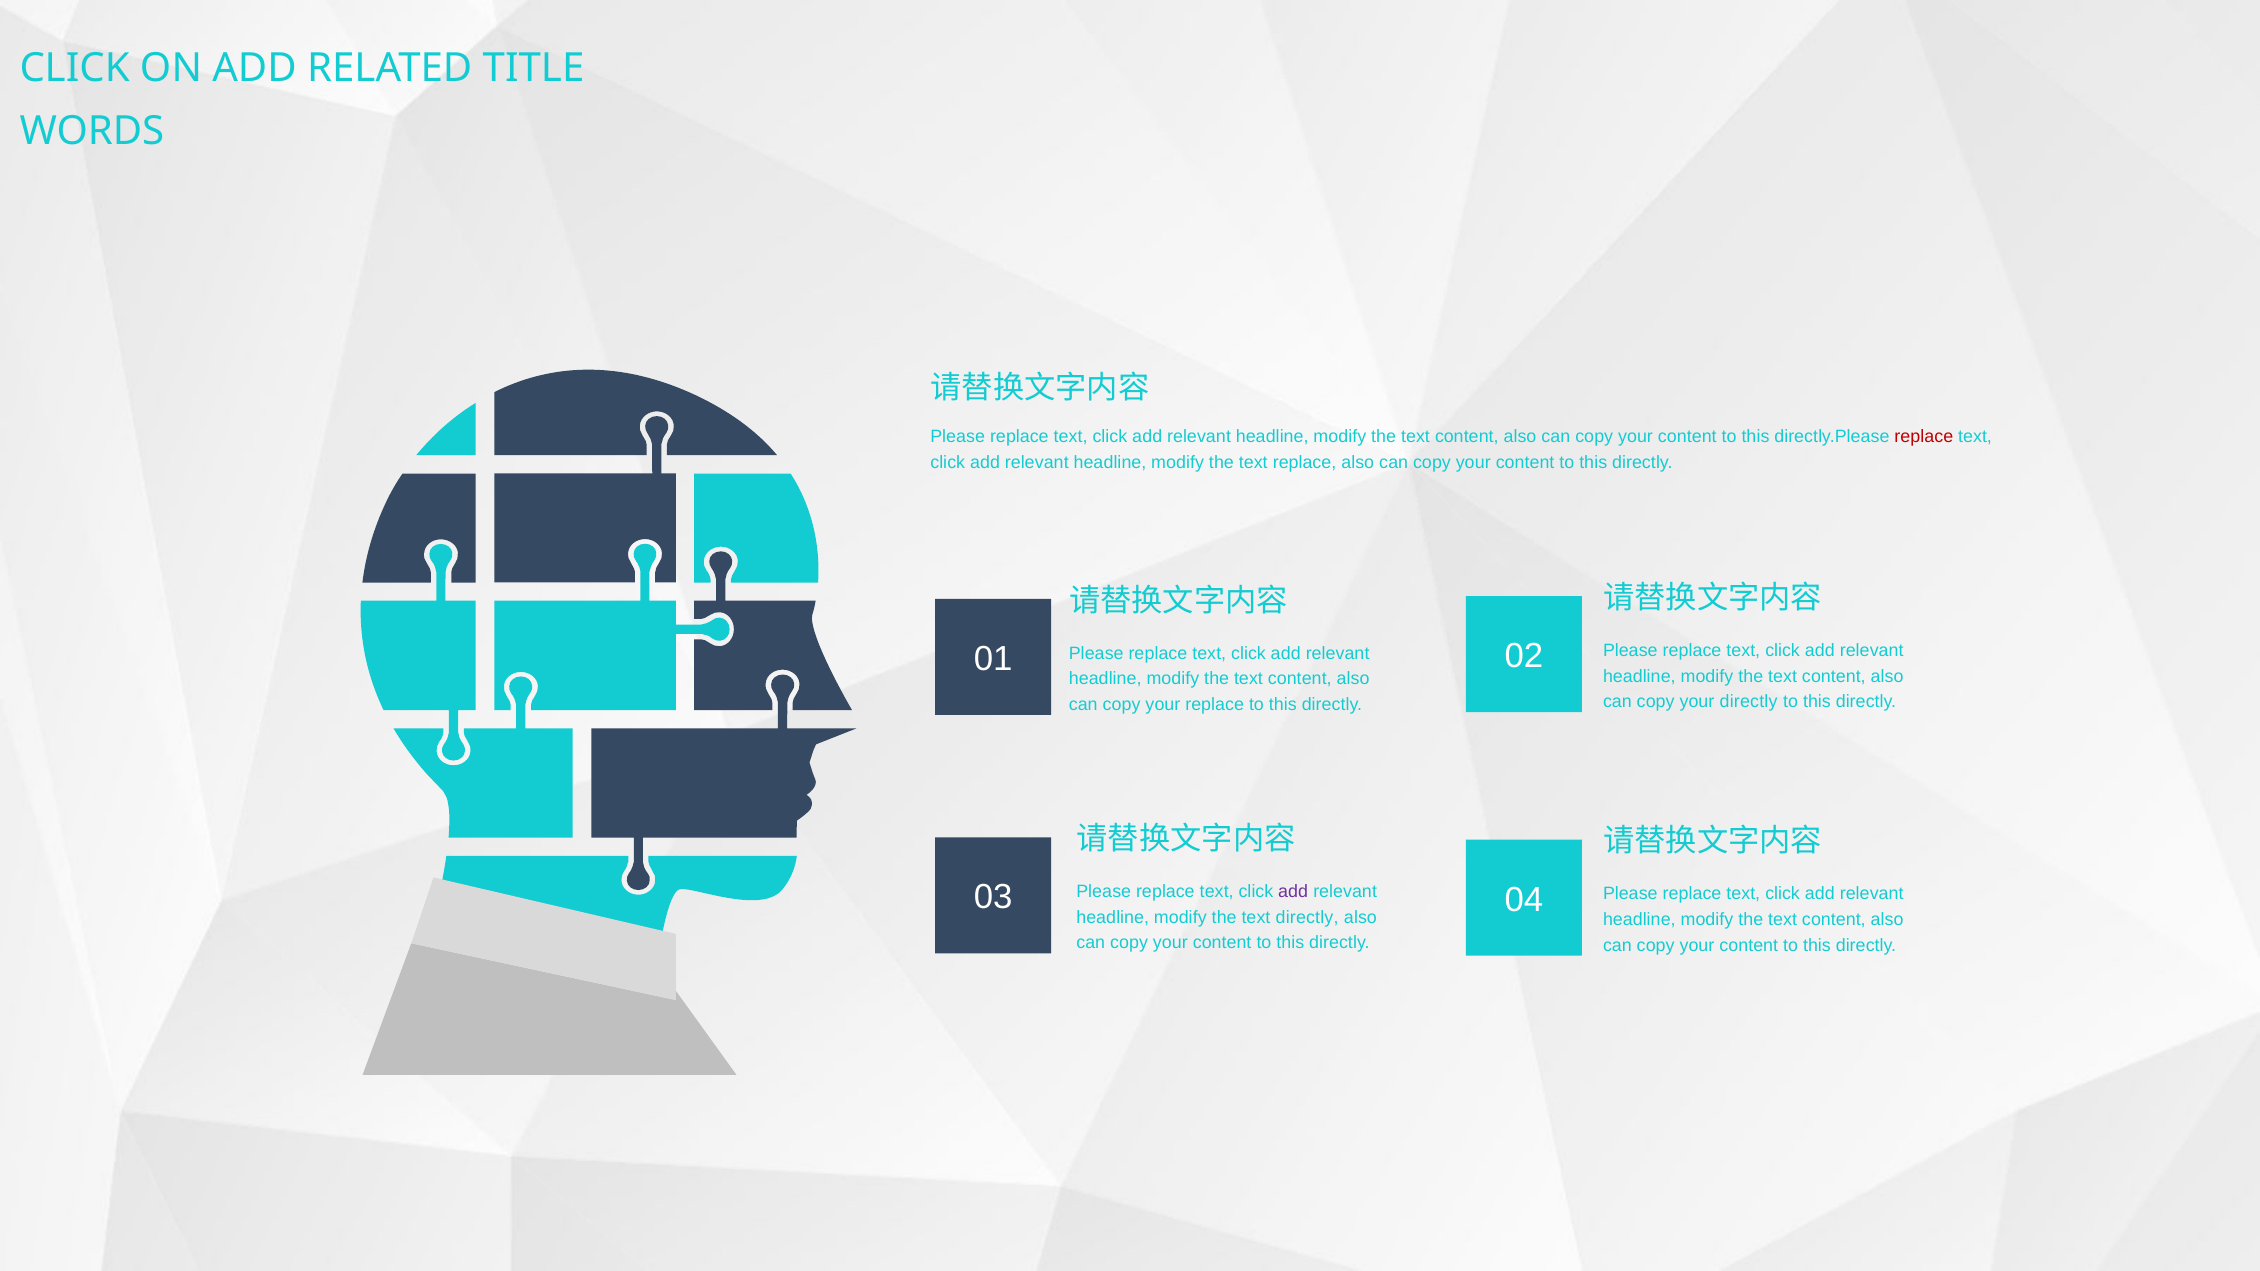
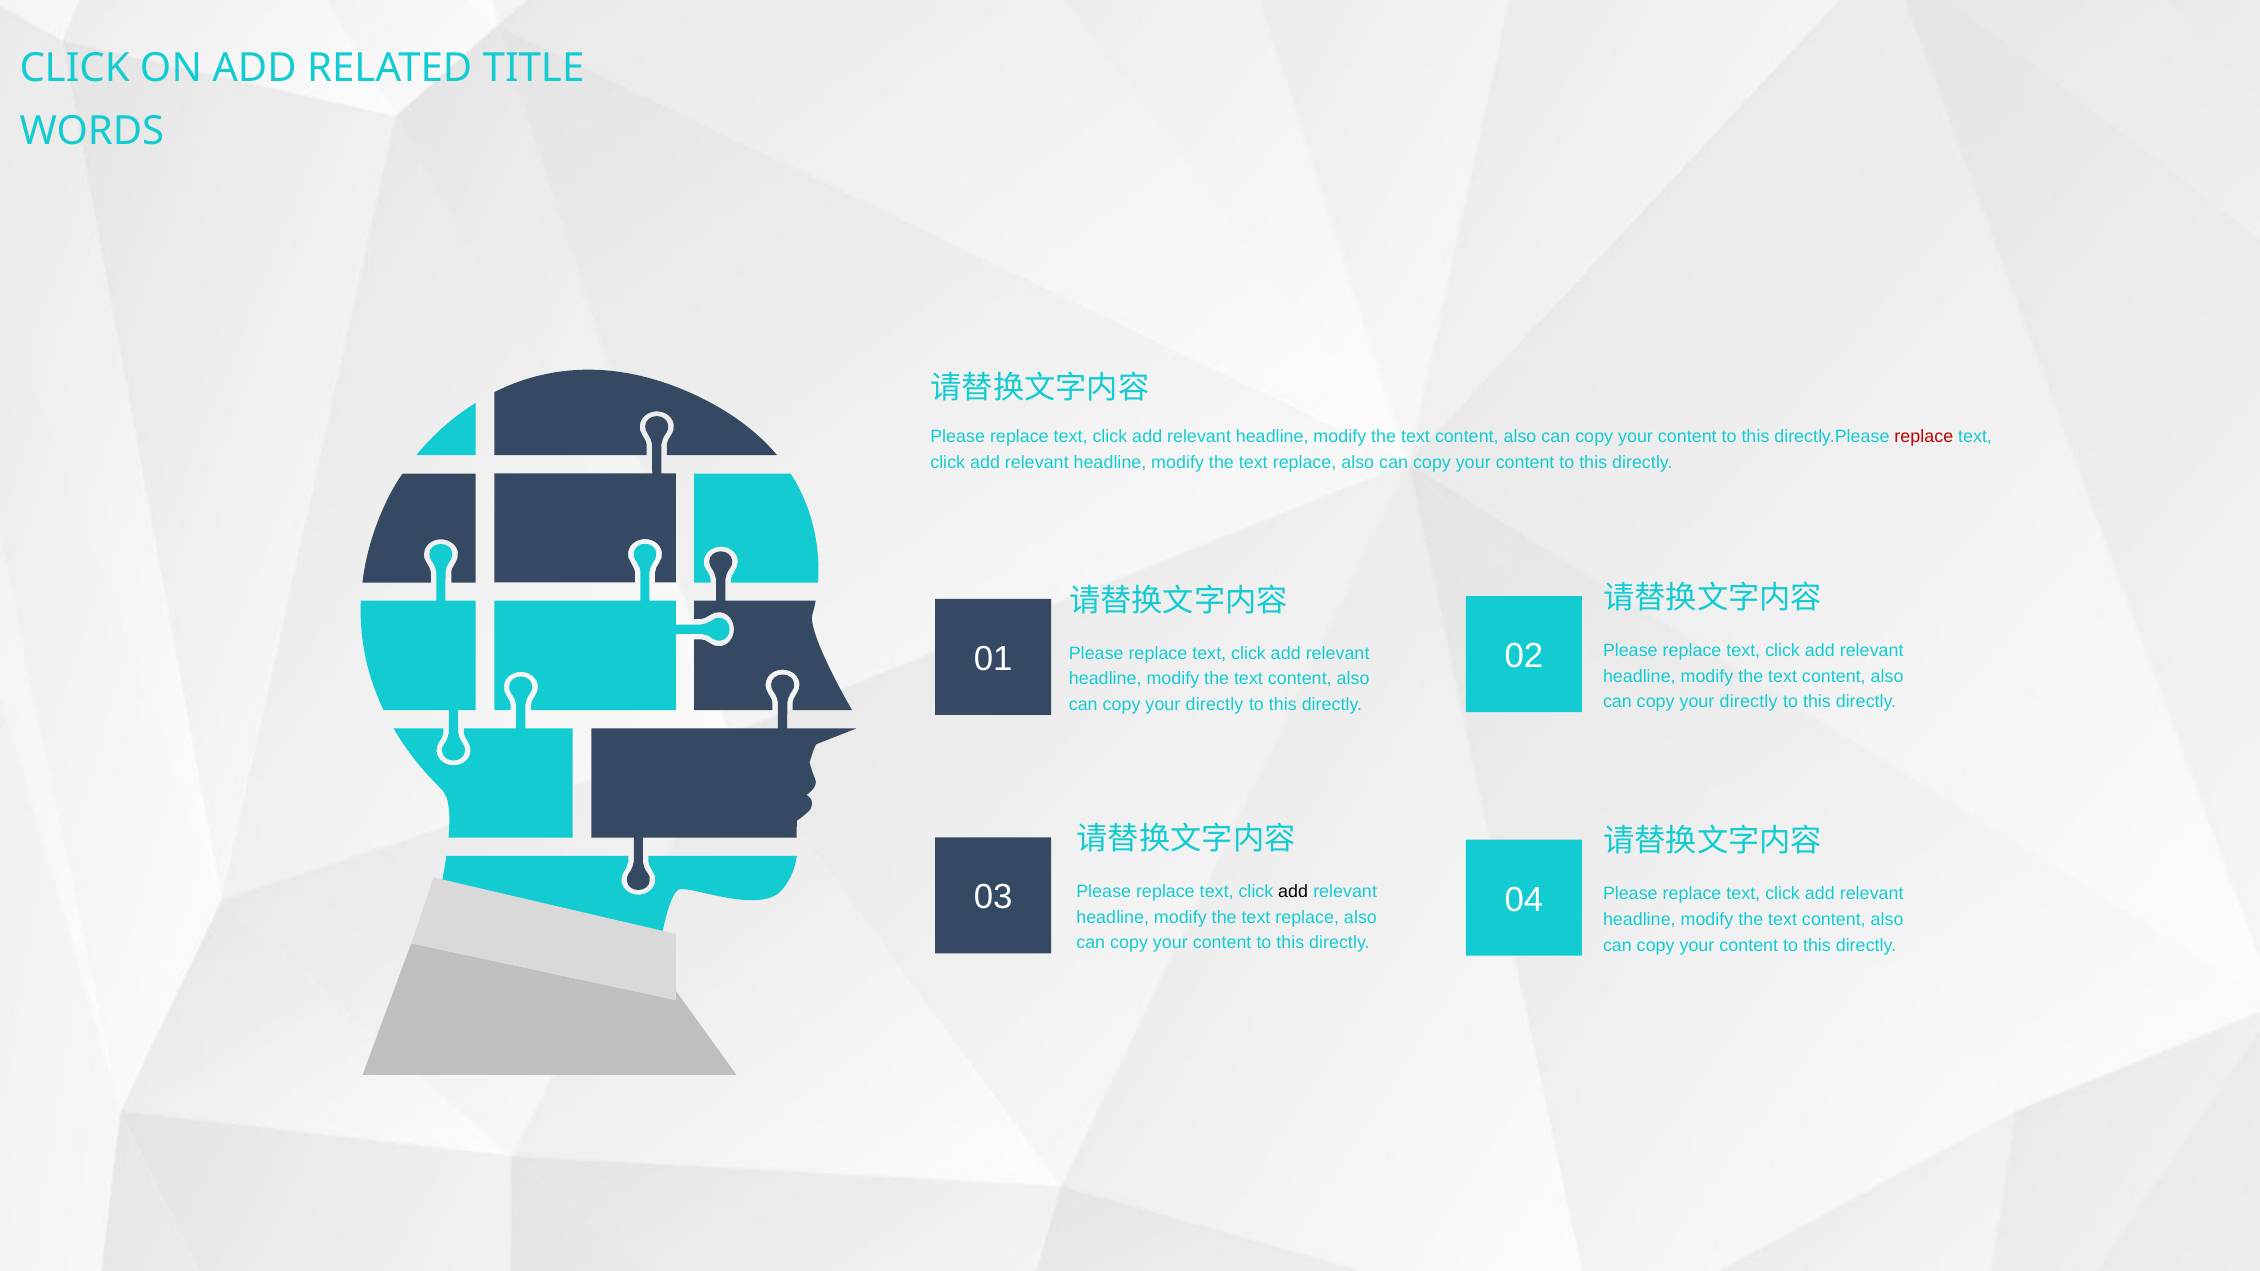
replace: replace -> directly (1215, 705)
add colour: purple -> black (1293, 892)
directly: directly -> replace (1307, 917)
